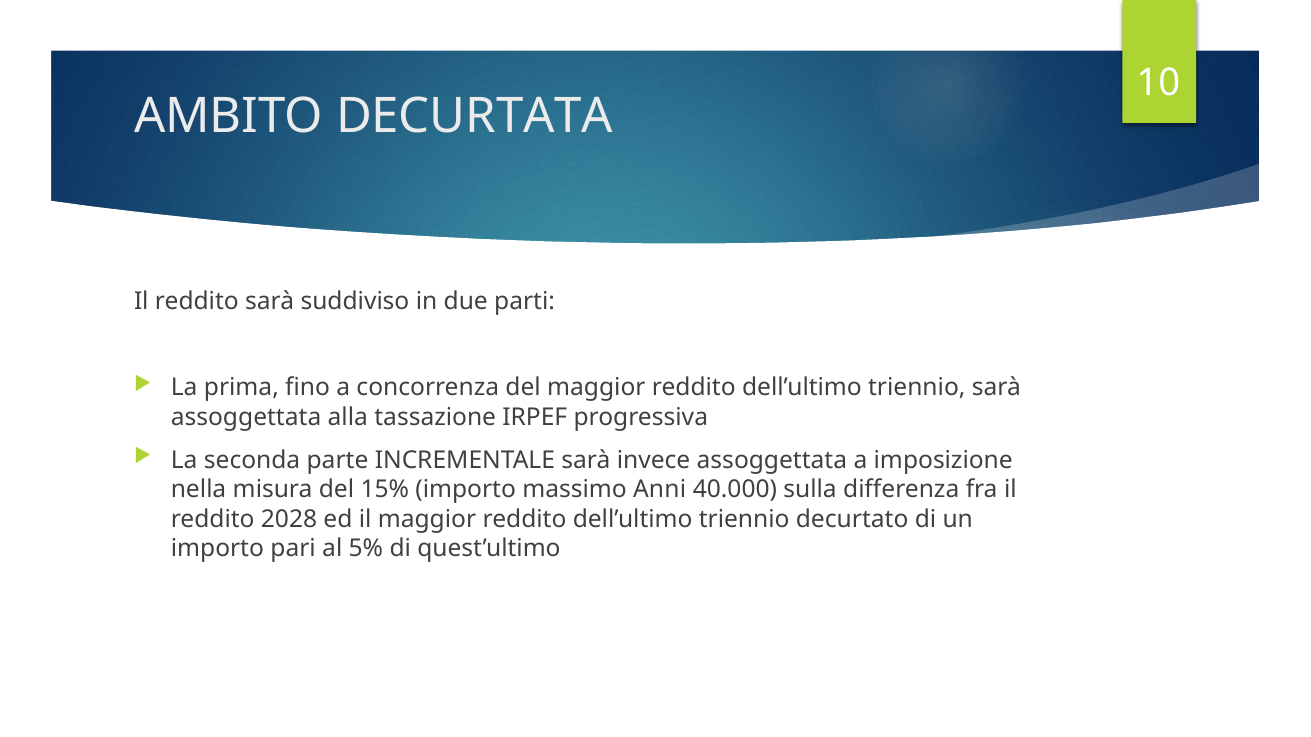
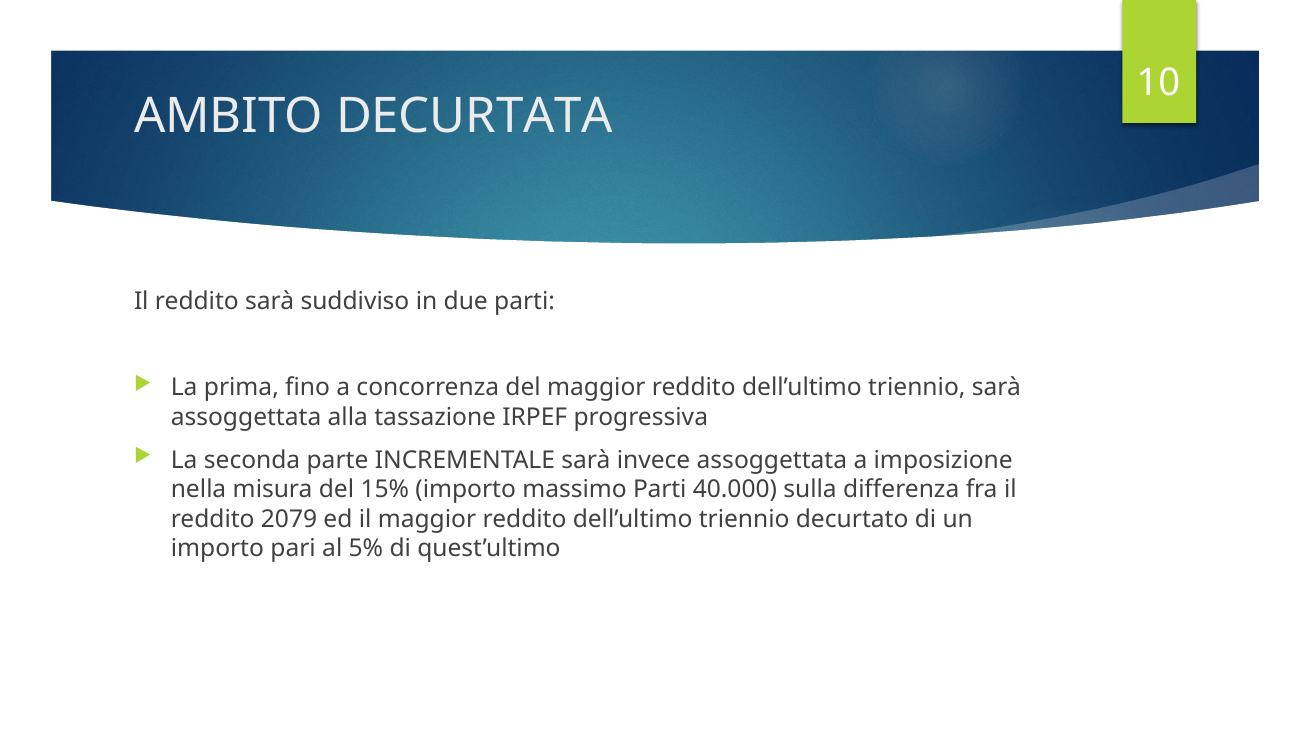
massimo Anni: Anni -> Parti (660, 490)
2028: 2028 -> 2079 (289, 519)
